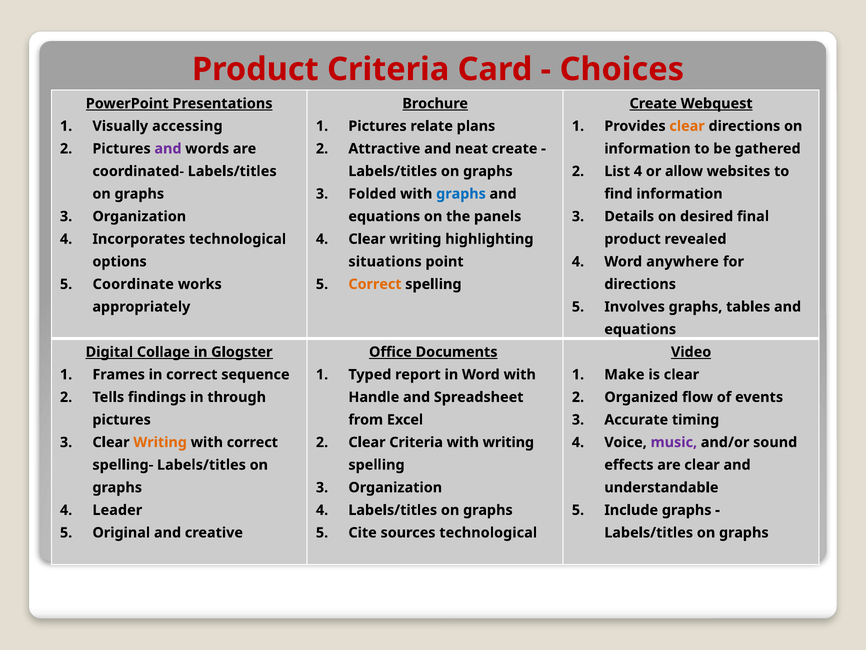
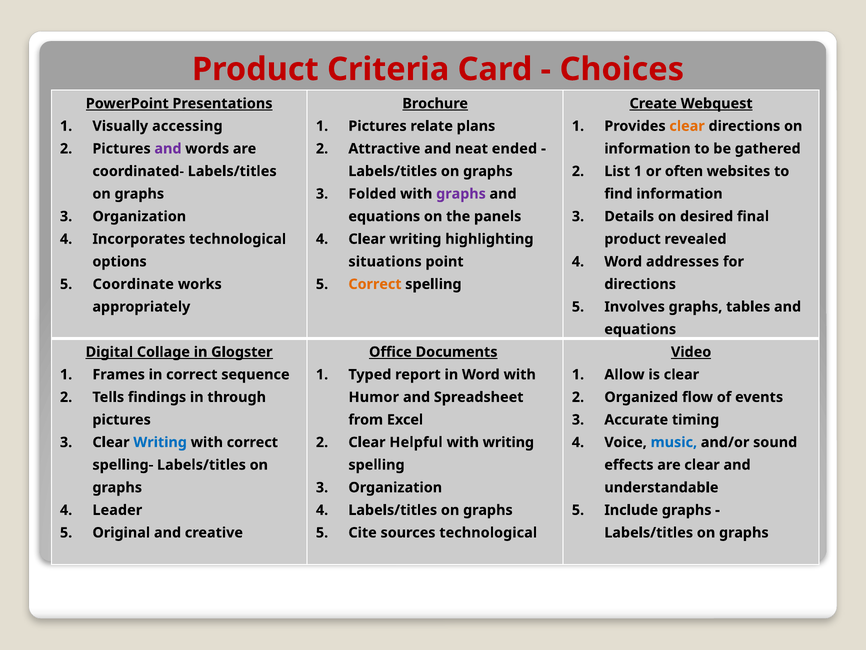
neat create: create -> ended (514, 149)
List 4: 4 -> 1 (638, 171)
allow: allow -> often (684, 171)
graphs colour: blue -> purple (461, 194)
anywhere: anywhere -> addresses (683, 261)
Make: Make -> Allow (624, 374)
Handle: Handle -> Humor (374, 397)
Writing colour: orange -> blue (160, 442)
Clear Criteria: Criteria -> Helpful (416, 442)
music colour: purple -> blue (674, 442)
